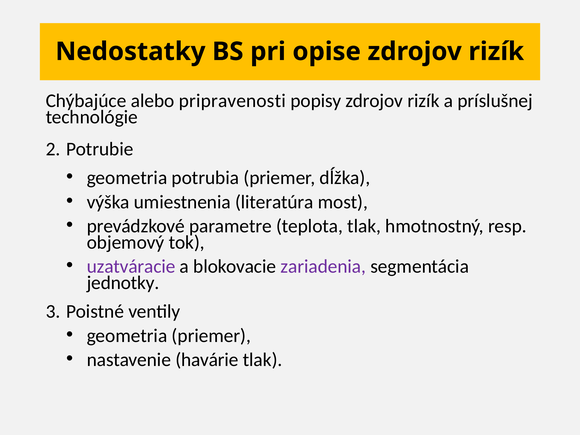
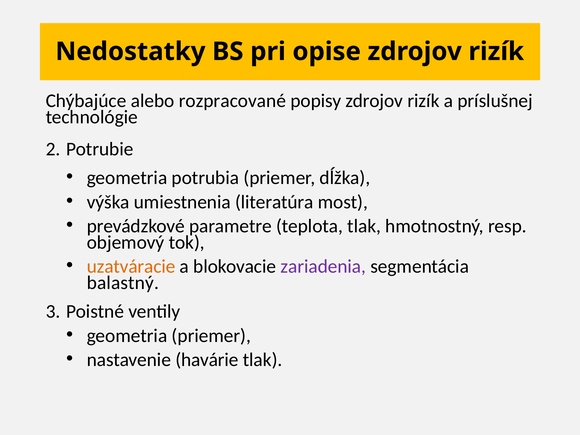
pripravenosti: pripravenosti -> rozpracované (232, 101)
uzatváracie colour: purple -> orange (131, 266)
jednotky: jednotky -> balastný (123, 283)
